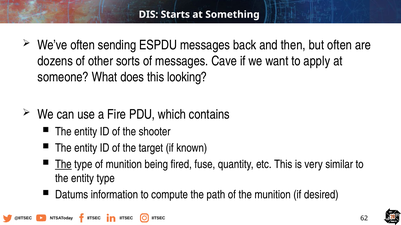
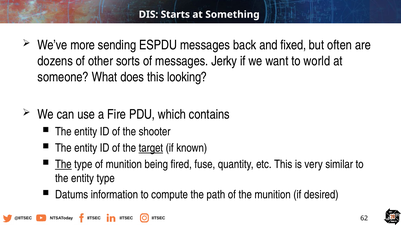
We’ve often: often -> more (83, 45)
then: then -> fixed (293, 45)
Cave: Cave -> Jerky (224, 61)
apply: apply -> world (317, 61)
target underline: none -> present (151, 148)
